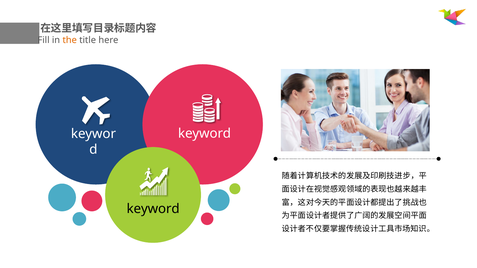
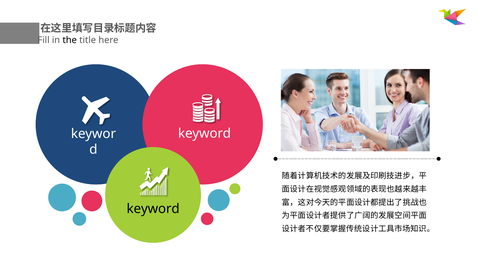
the colour: orange -> black (70, 40)
